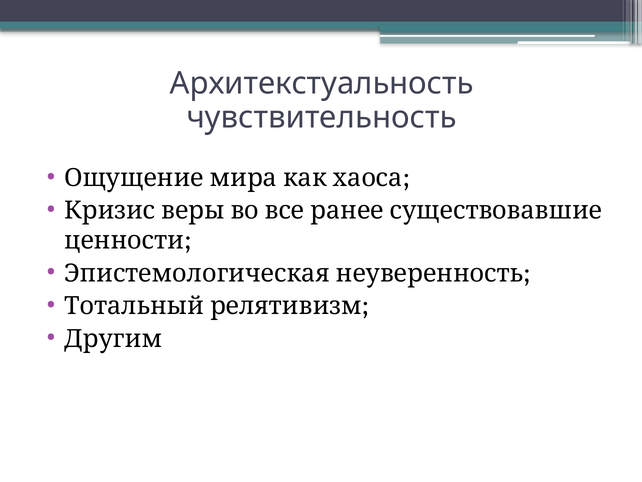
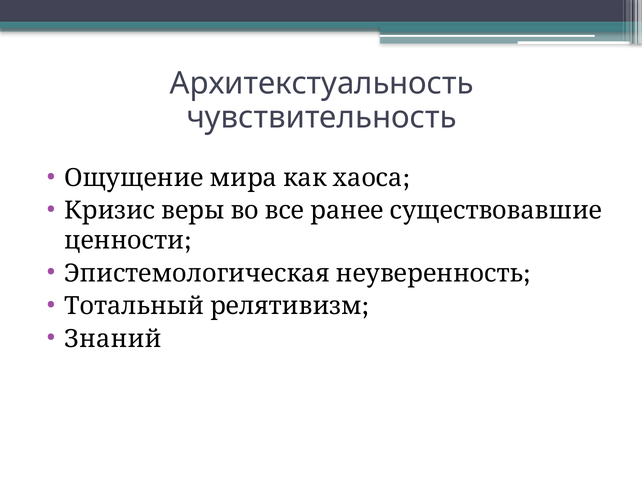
Другим: Другим -> Знаний (113, 338)
